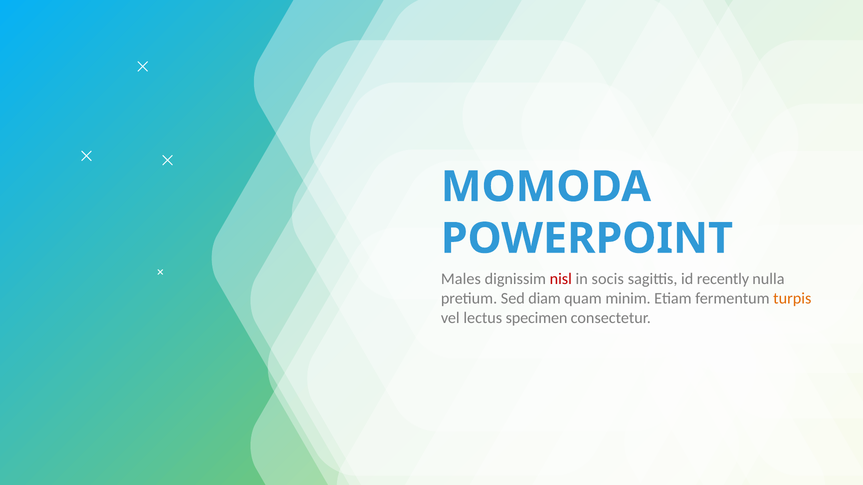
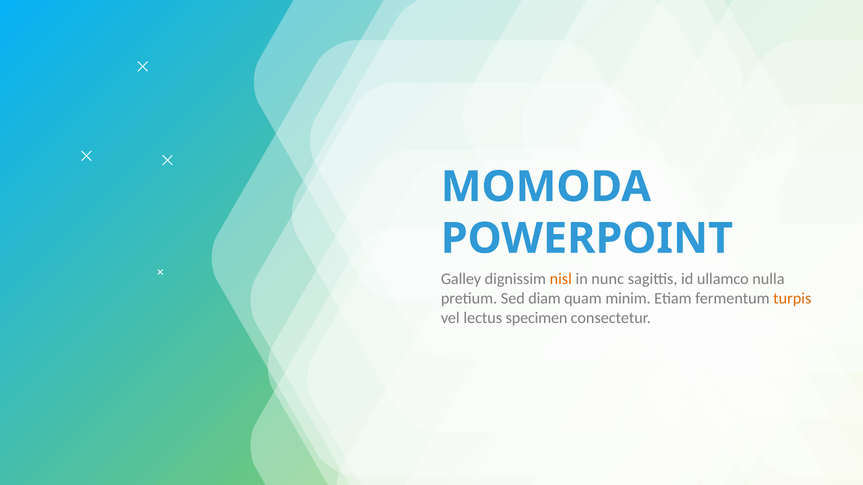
Males: Males -> Galley (461, 279)
nisl colour: red -> orange (561, 279)
socis: socis -> nunc (608, 279)
recently: recently -> ullamco (723, 279)
